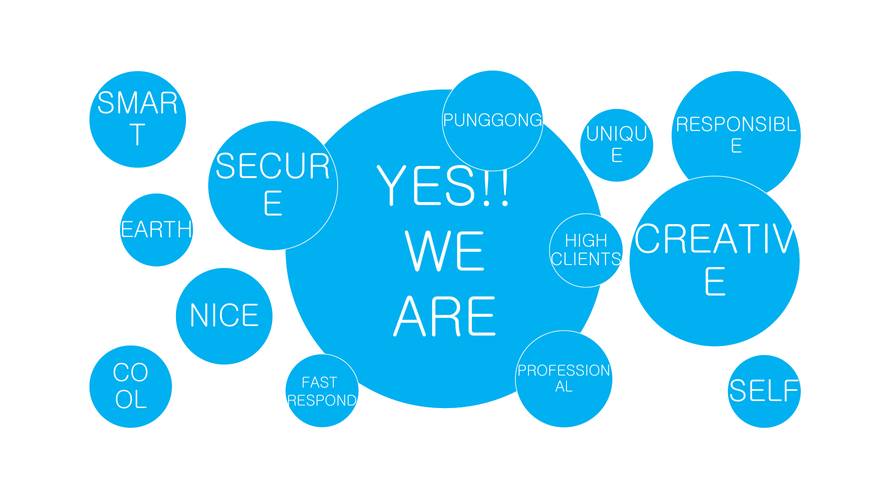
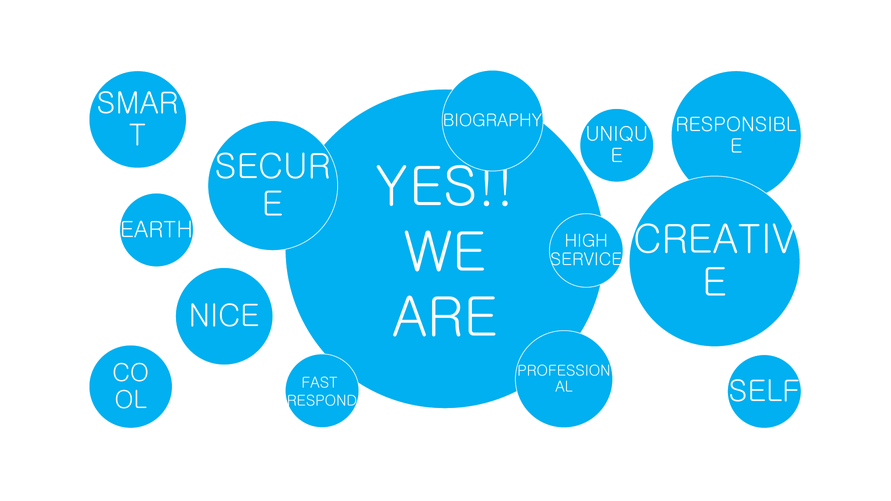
PUNGGONG: PUNGGONG -> BIOGRAPHY (493, 121)
CLIENTS: CLIENTS -> SERVICE (586, 260)
